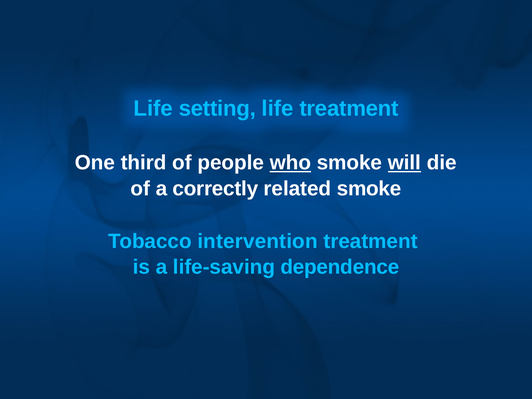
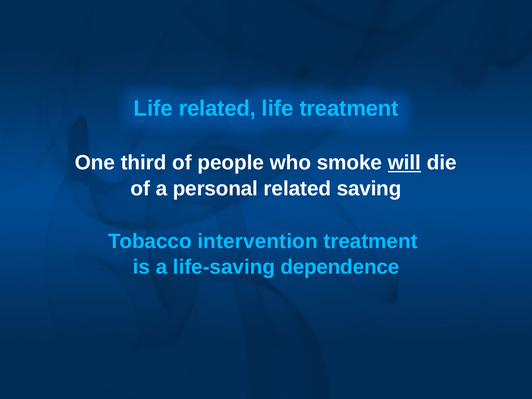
Life setting: setting -> related (217, 108)
who underline: present -> none (290, 163)
correctly: correctly -> personal (215, 189)
related smoke: smoke -> saving (369, 189)
